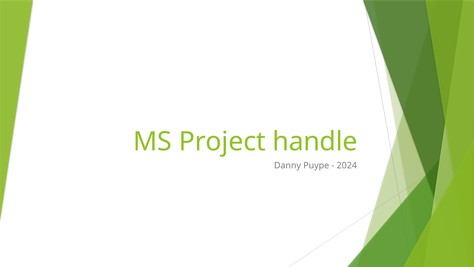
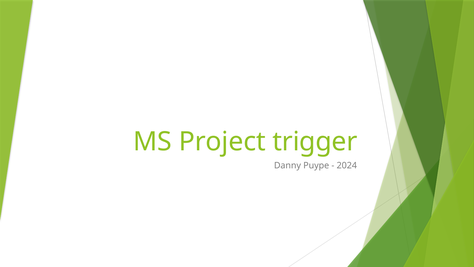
handle: handle -> trigger (315, 142)
